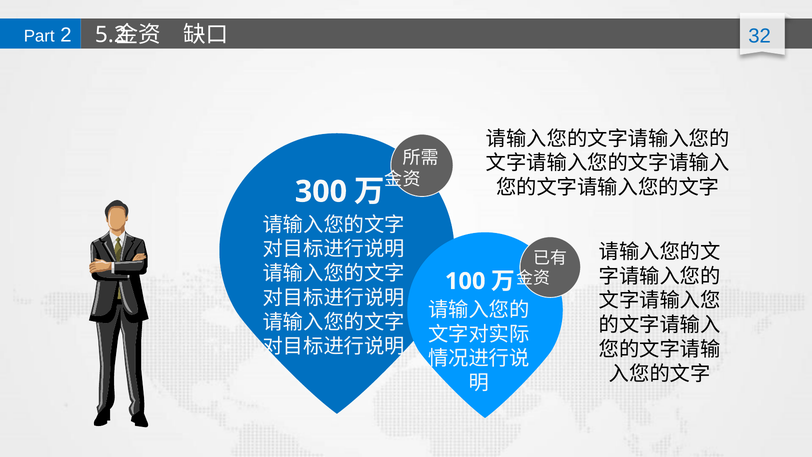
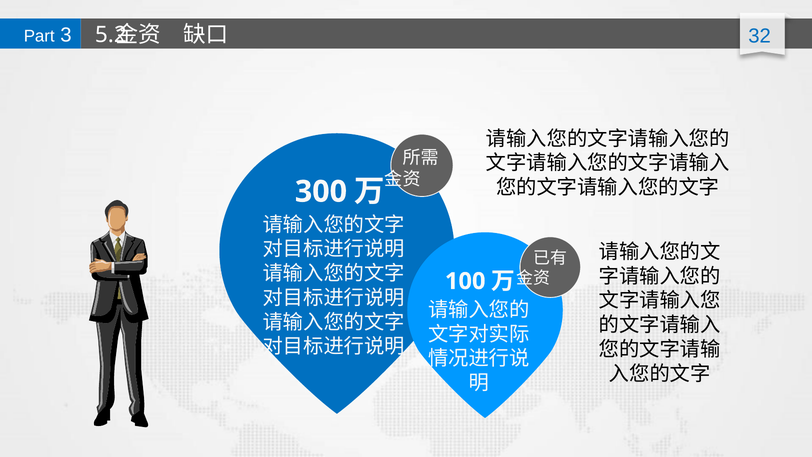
2: 2 -> 3 (66, 35)
